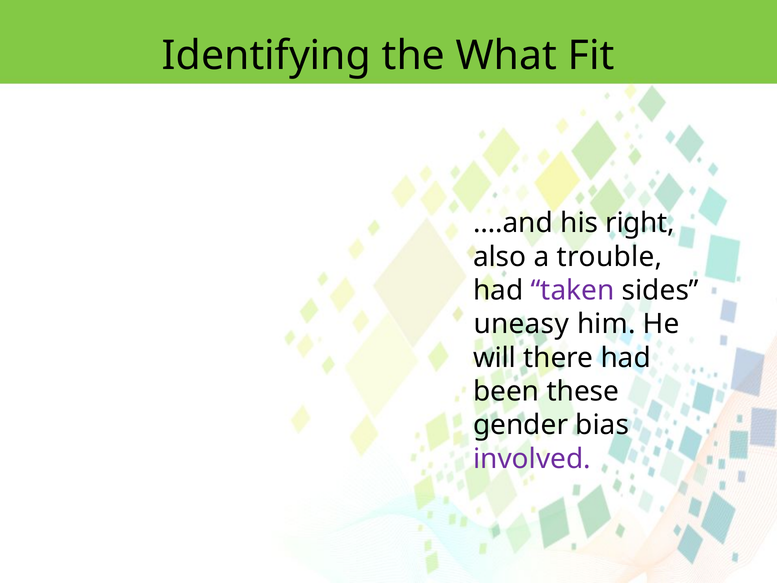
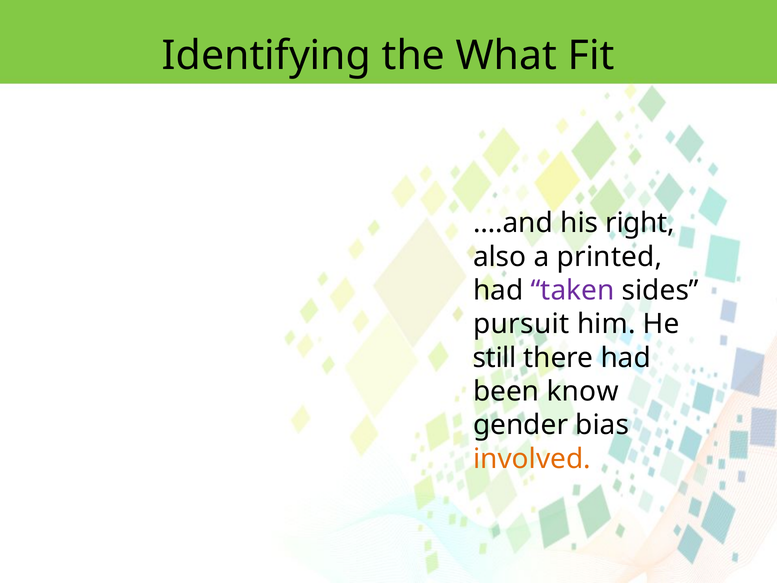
trouble: trouble -> printed (610, 257)
uneasy: uneasy -> pursuit (521, 324)
will: will -> still (495, 358)
these: these -> know (583, 391)
involved colour: purple -> orange (532, 459)
